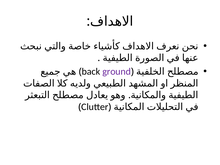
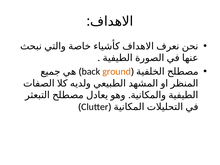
ground colour: purple -> orange (117, 72)
